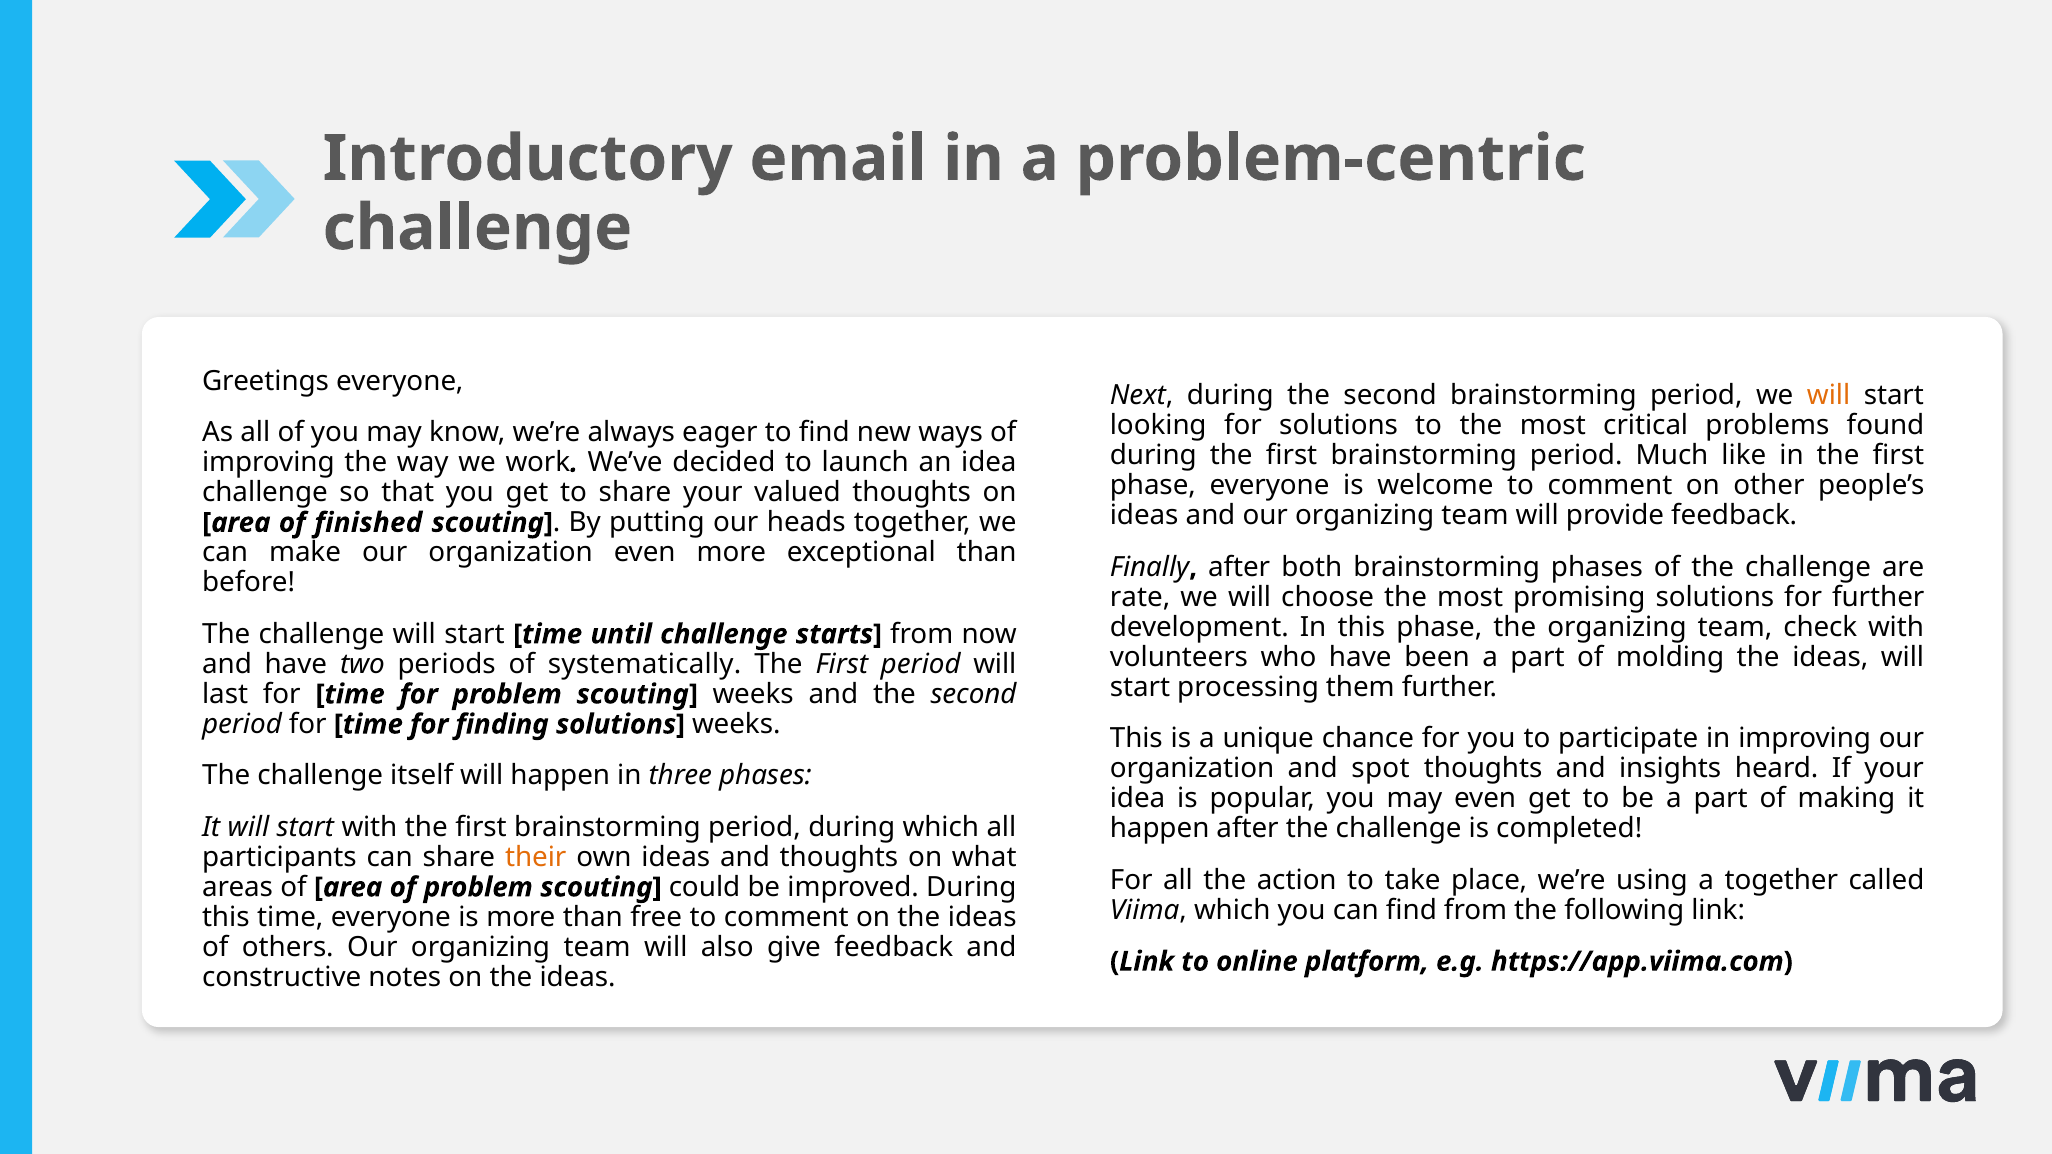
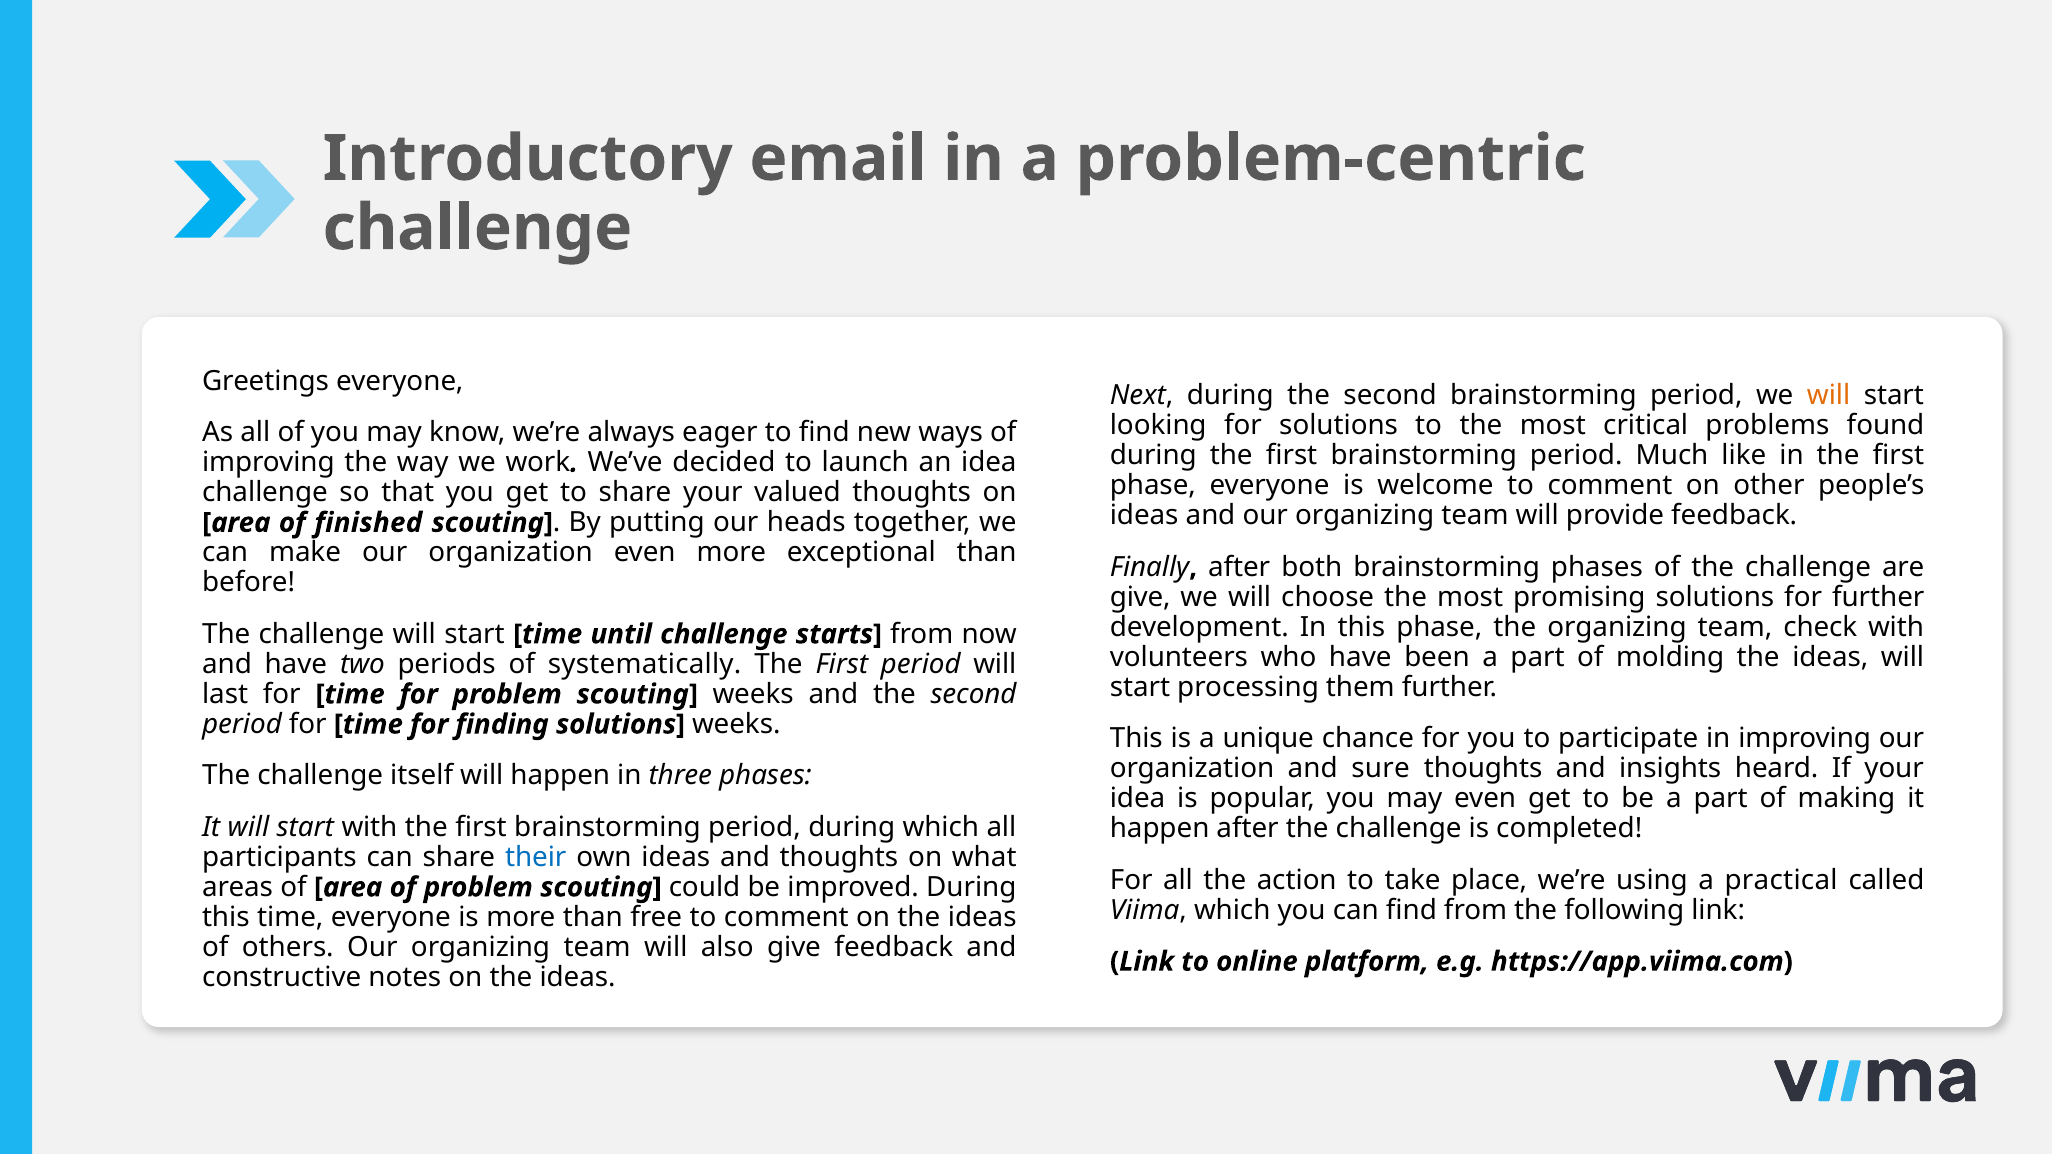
rate: rate -> give (1140, 597)
spot: spot -> sure (1381, 769)
their colour: orange -> blue (536, 857)
a together: together -> practical (1781, 880)
